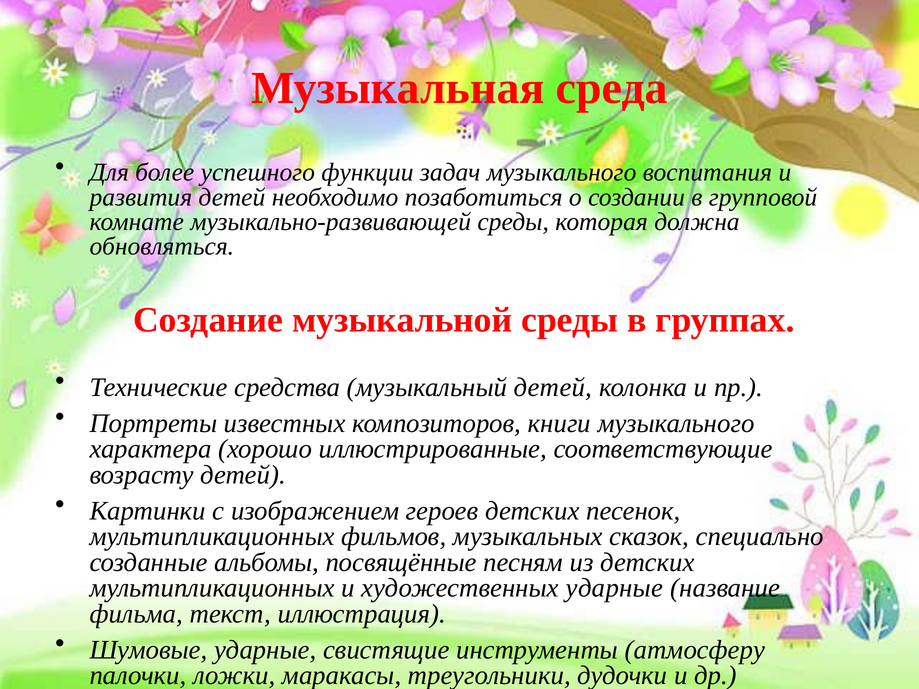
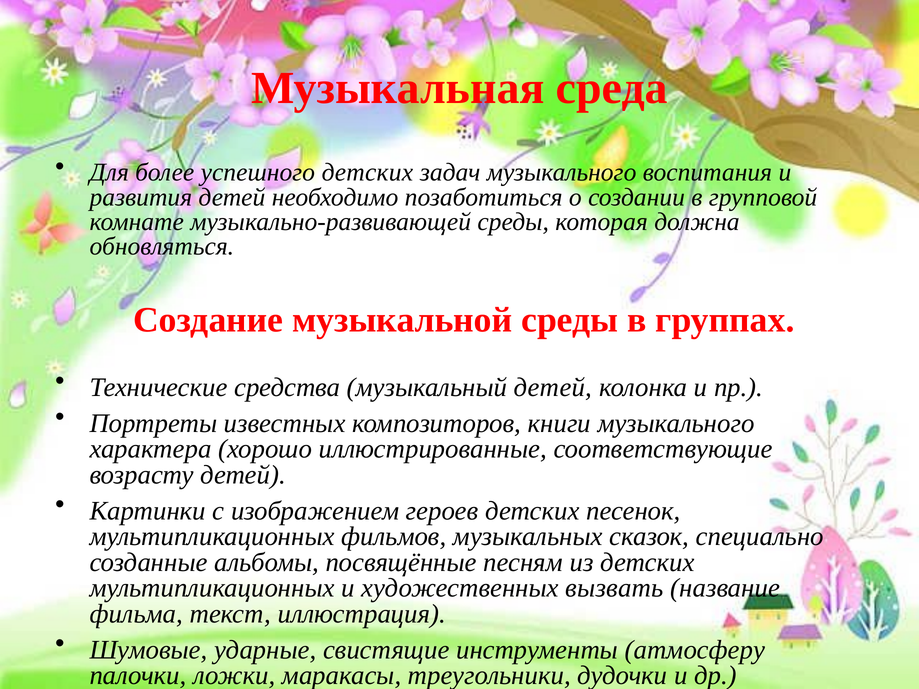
успешного функции: функции -> детских (367, 173)
художественных ударные: ударные -> вызвать (615, 588)
